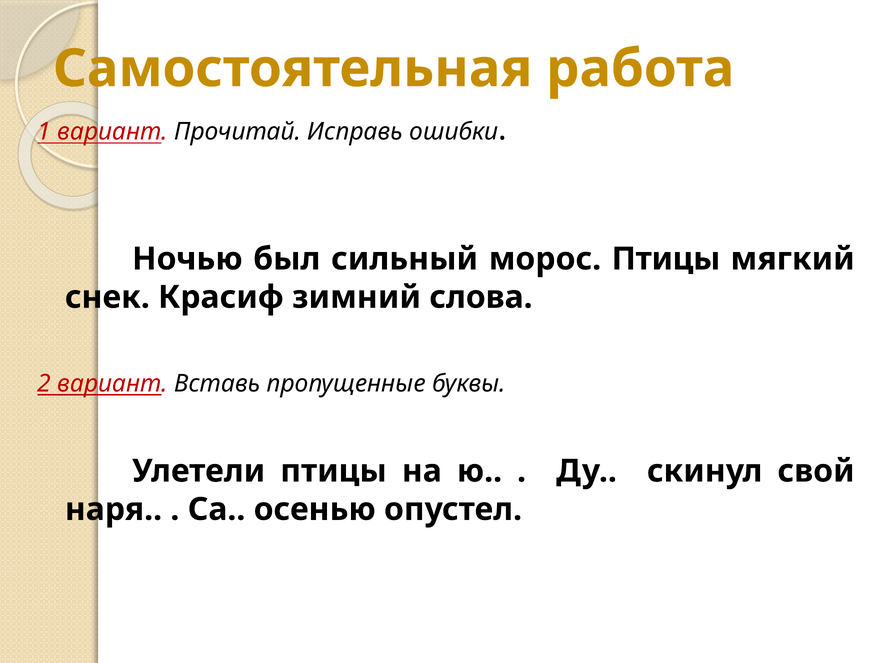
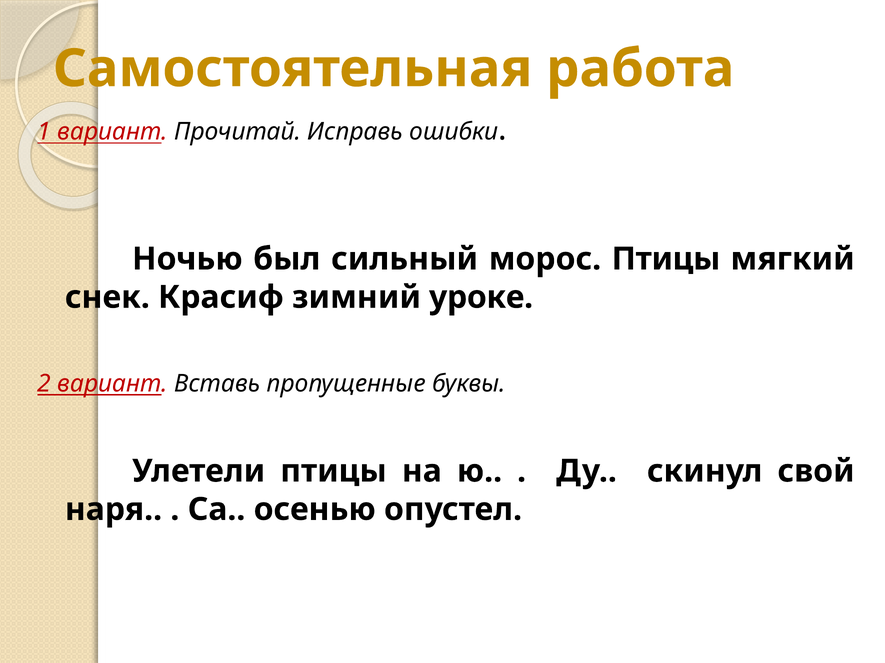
слова: слова -> уроке (481, 298)
